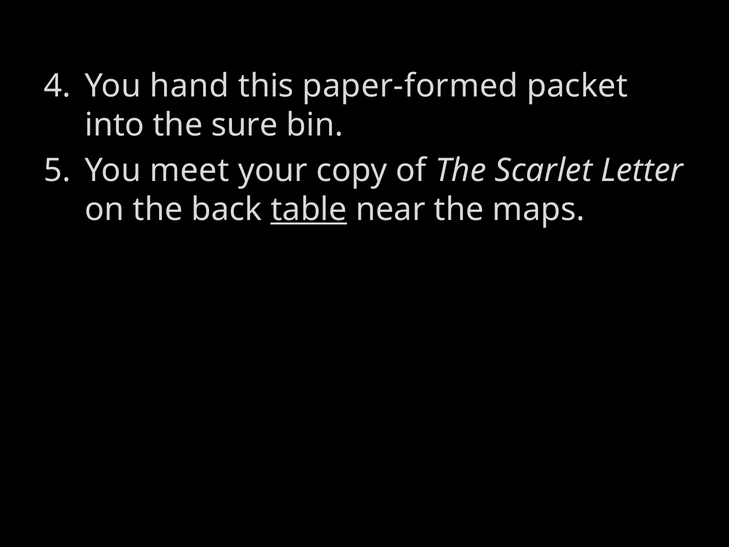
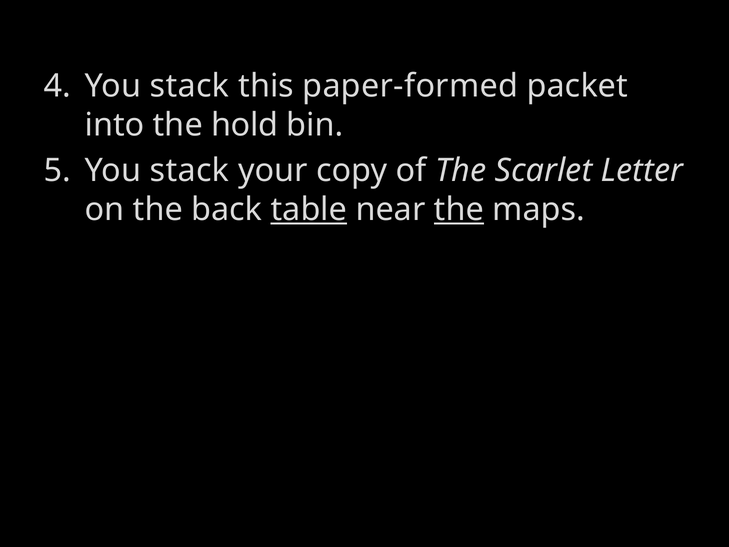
hand: hand -> stack (189, 86)
sure: sure -> hold (245, 125)
meet: meet -> stack (189, 170)
the underline: none -> present (459, 209)
